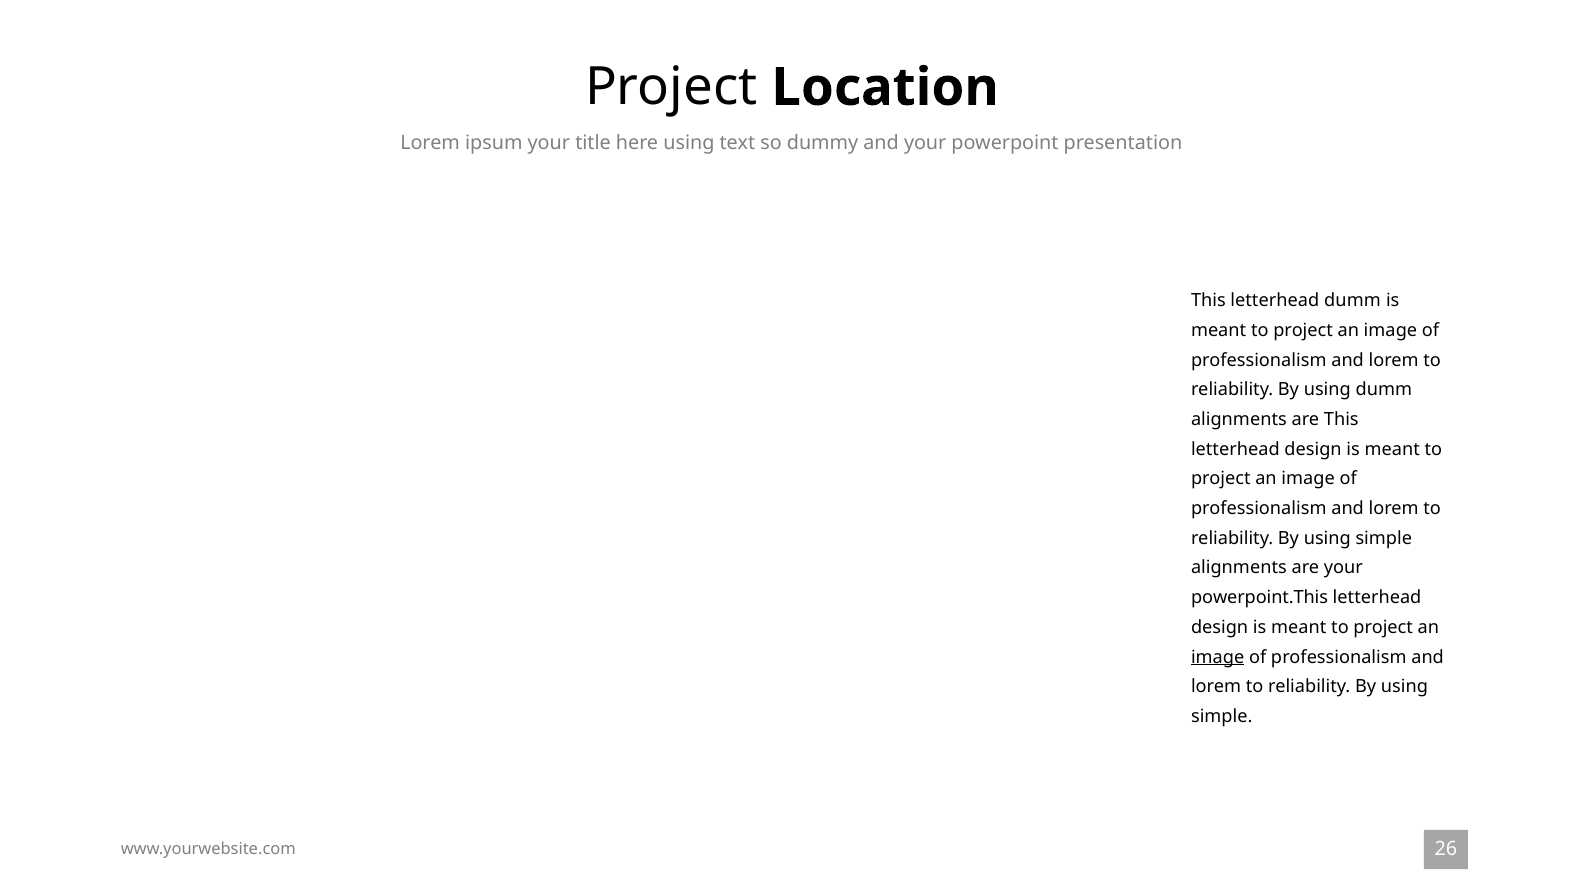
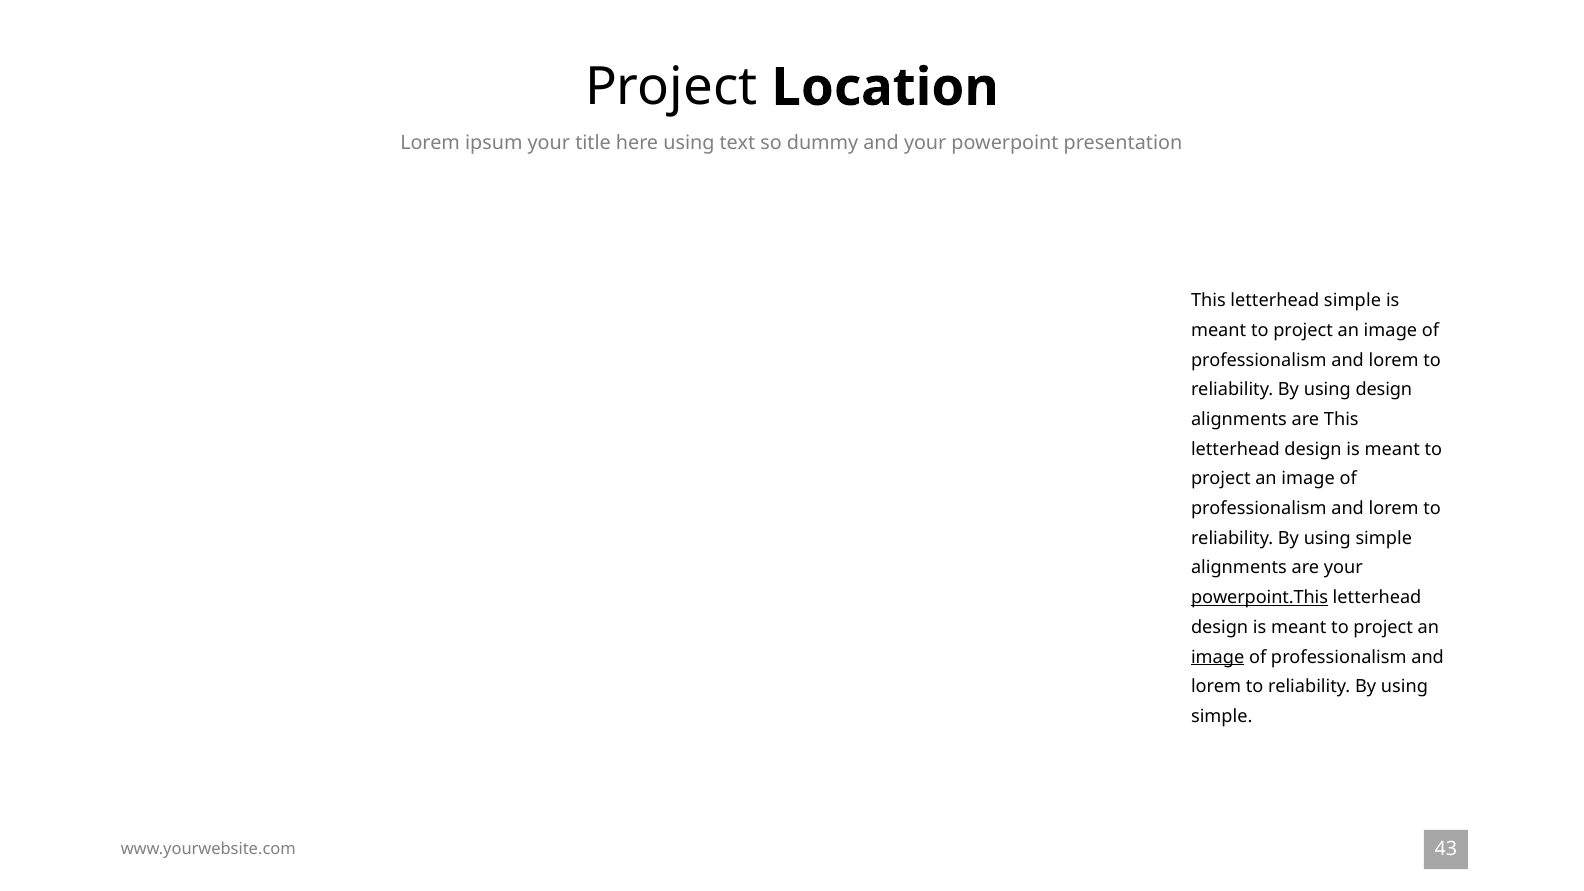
letterhead dumm: dumm -> simple (1353, 301)
using dumm: dumm -> design (1384, 390)
powerpoint.This underline: none -> present (1260, 598)
26: 26 -> 43 (1446, 849)
